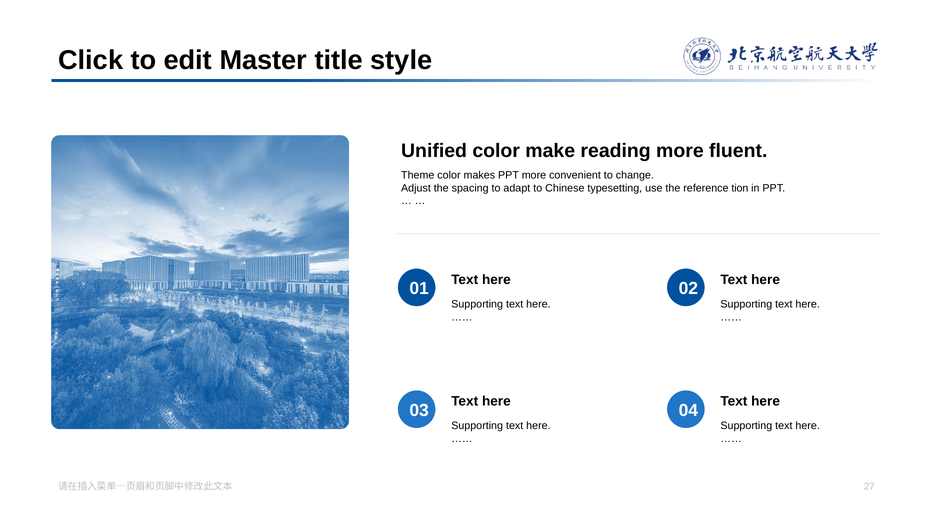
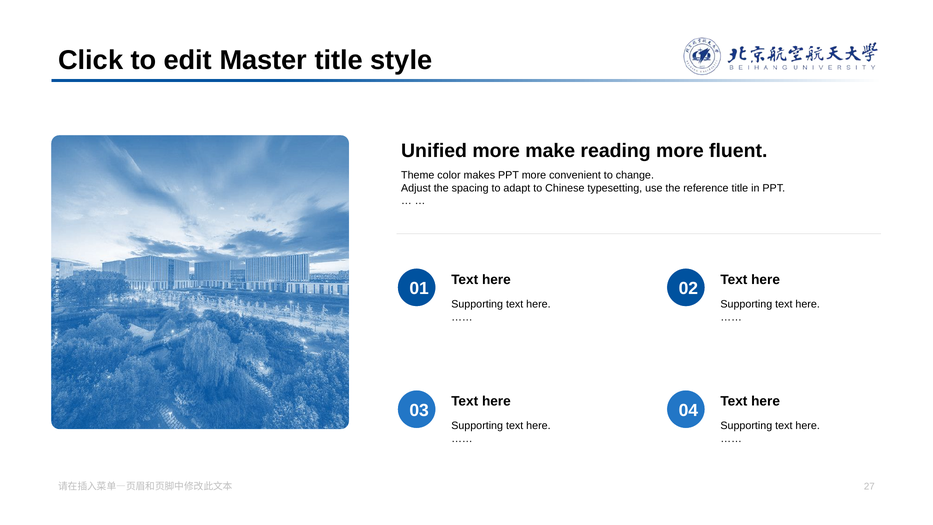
Unified color: color -> more (496, 151)
reference tion: tion -> title (740, 188)
